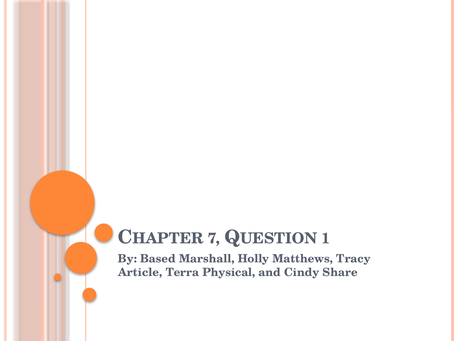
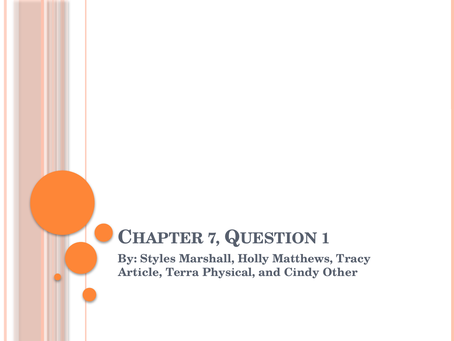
Based: Based -> Styles (158, 258)
Share: Share -> Other (340, 272)
